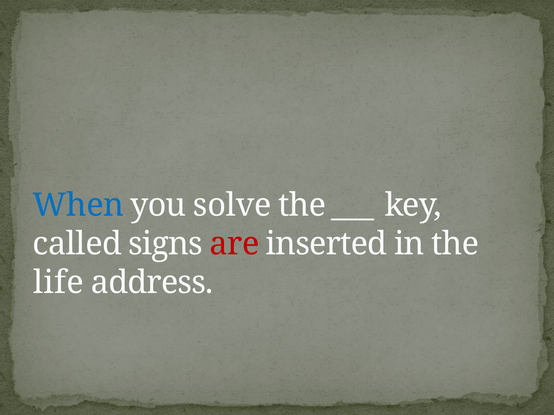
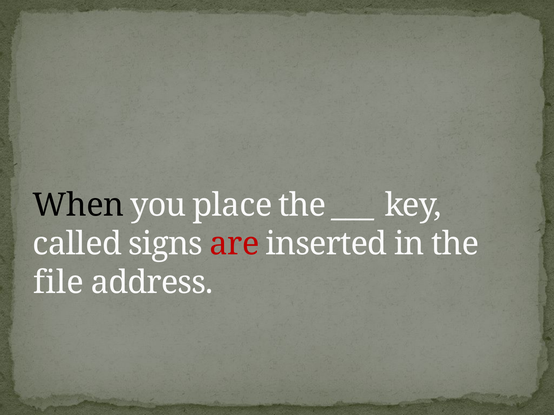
When colour: blue -> black (78, 205)
solve: solve -> place (232, 205)
life: life -> file (58, 283)
